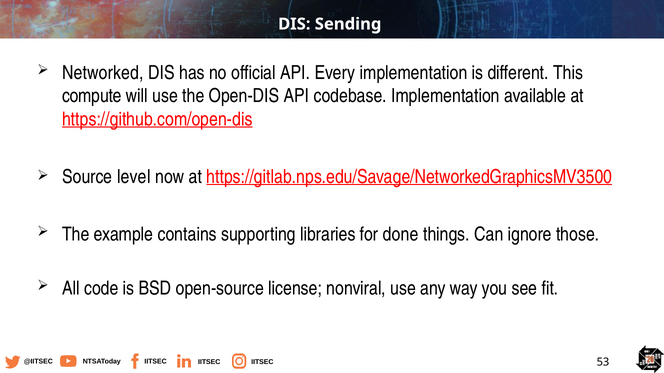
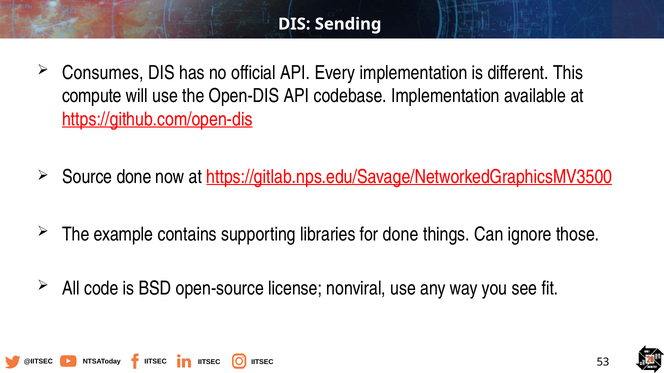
Networked: Networked -> Consumes (103, 73)
Source level: level -> done (134, 177)
